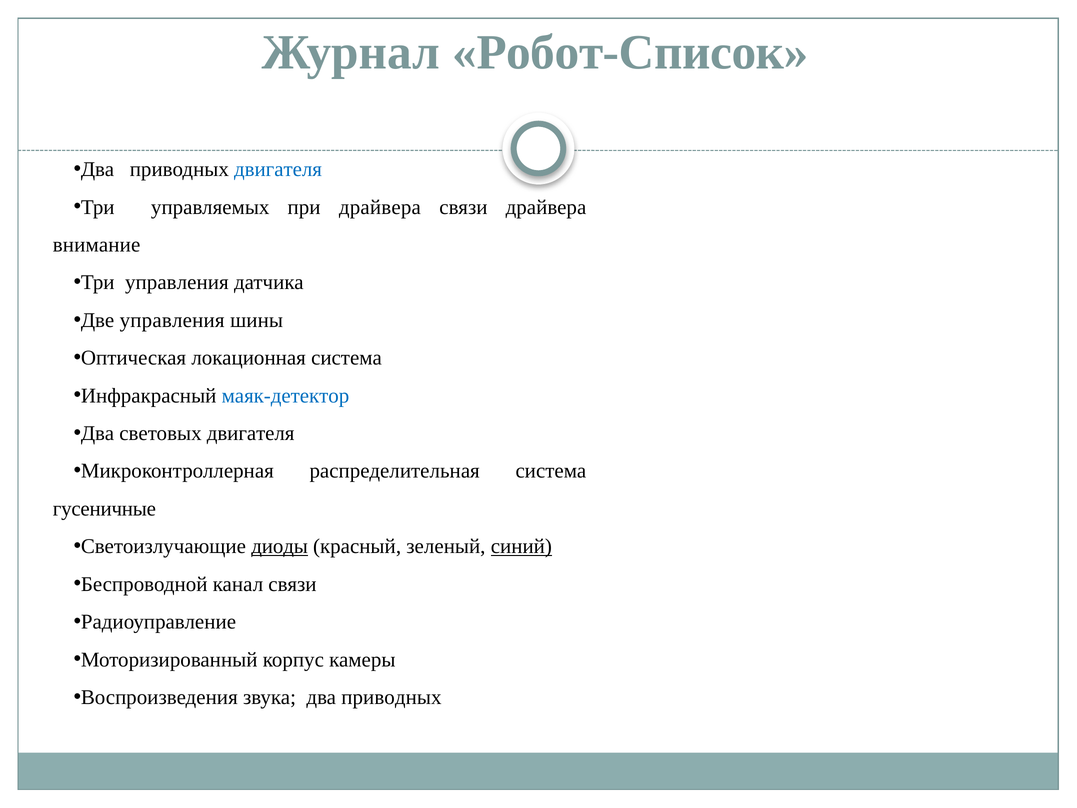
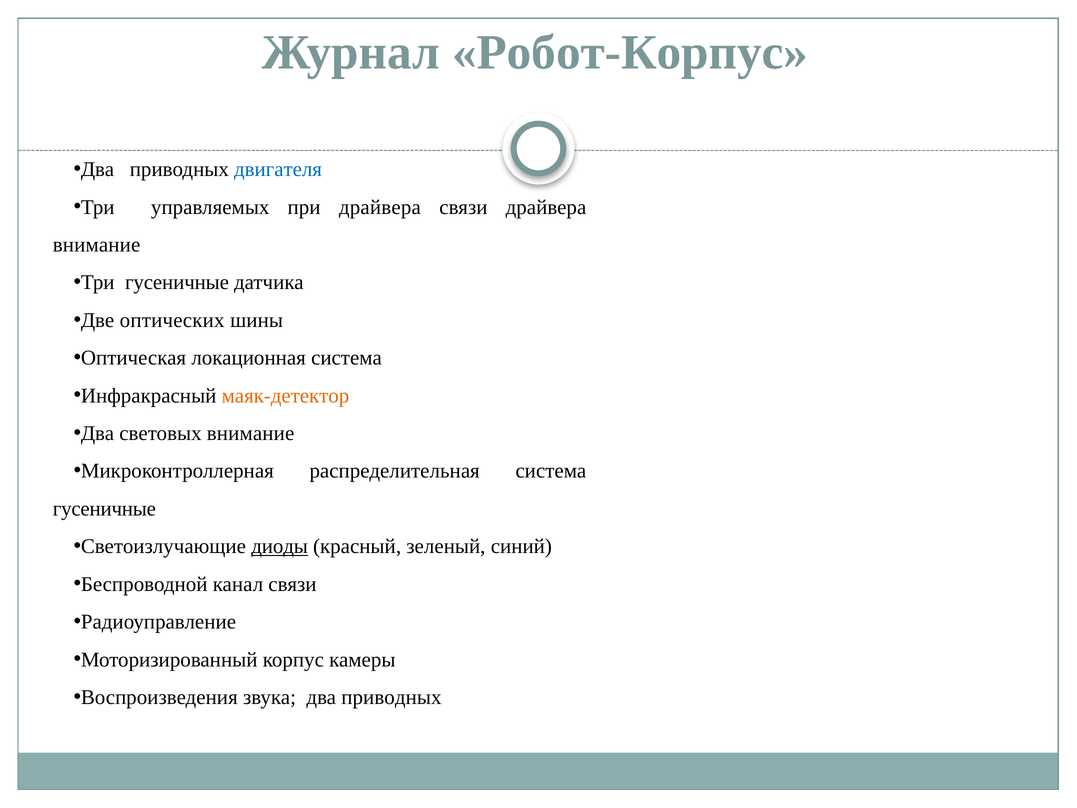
Робот-Список: Робот-Список -> Робот-Корпус (630, 53)
Три управления: управления -> гусеничные (177, 282)
Две управления: управления -> оптических (172, 320)
маяк-детектор colour: blue -> orange (285, 396)
световых двигателя: двигателя -> внимание (251, 433)
синий underline: present -> none (521, 546)
